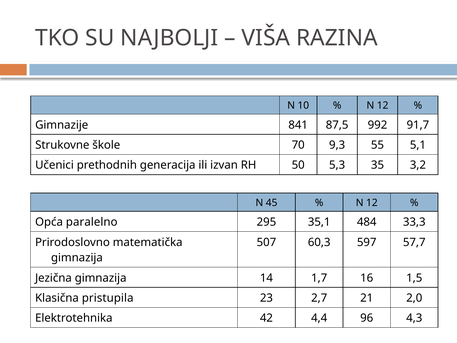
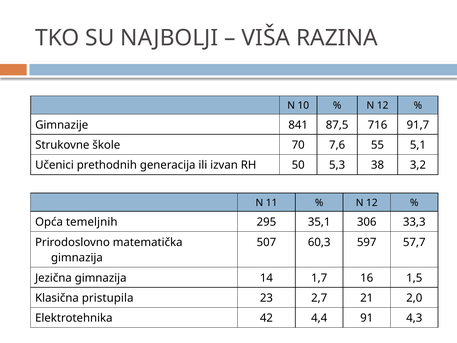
992: 992 -> 716 (378, 125)
9,3: 9,3 -> 7,6 (337, 145)
35: 35 -> 38 (378, 165)
45: 45 -> 11 (272, 203)
paralelno: paralelno -> temeljnih (92, 222)
484: 484 -> 306 (367, 222)
96: 96 -> 91 (367, 318)
